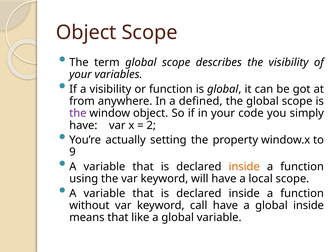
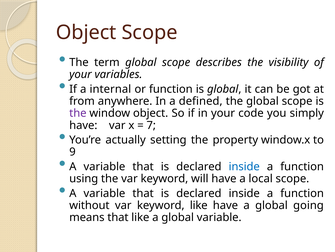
a visibility: visibility -> internal (110, 89)
2: 2 -> 7 (151, 125)
inside colour: orange -> blue (244, 166)
keyword call: call -> like (199, 205)
global inside: inside -> going (308, 205)
